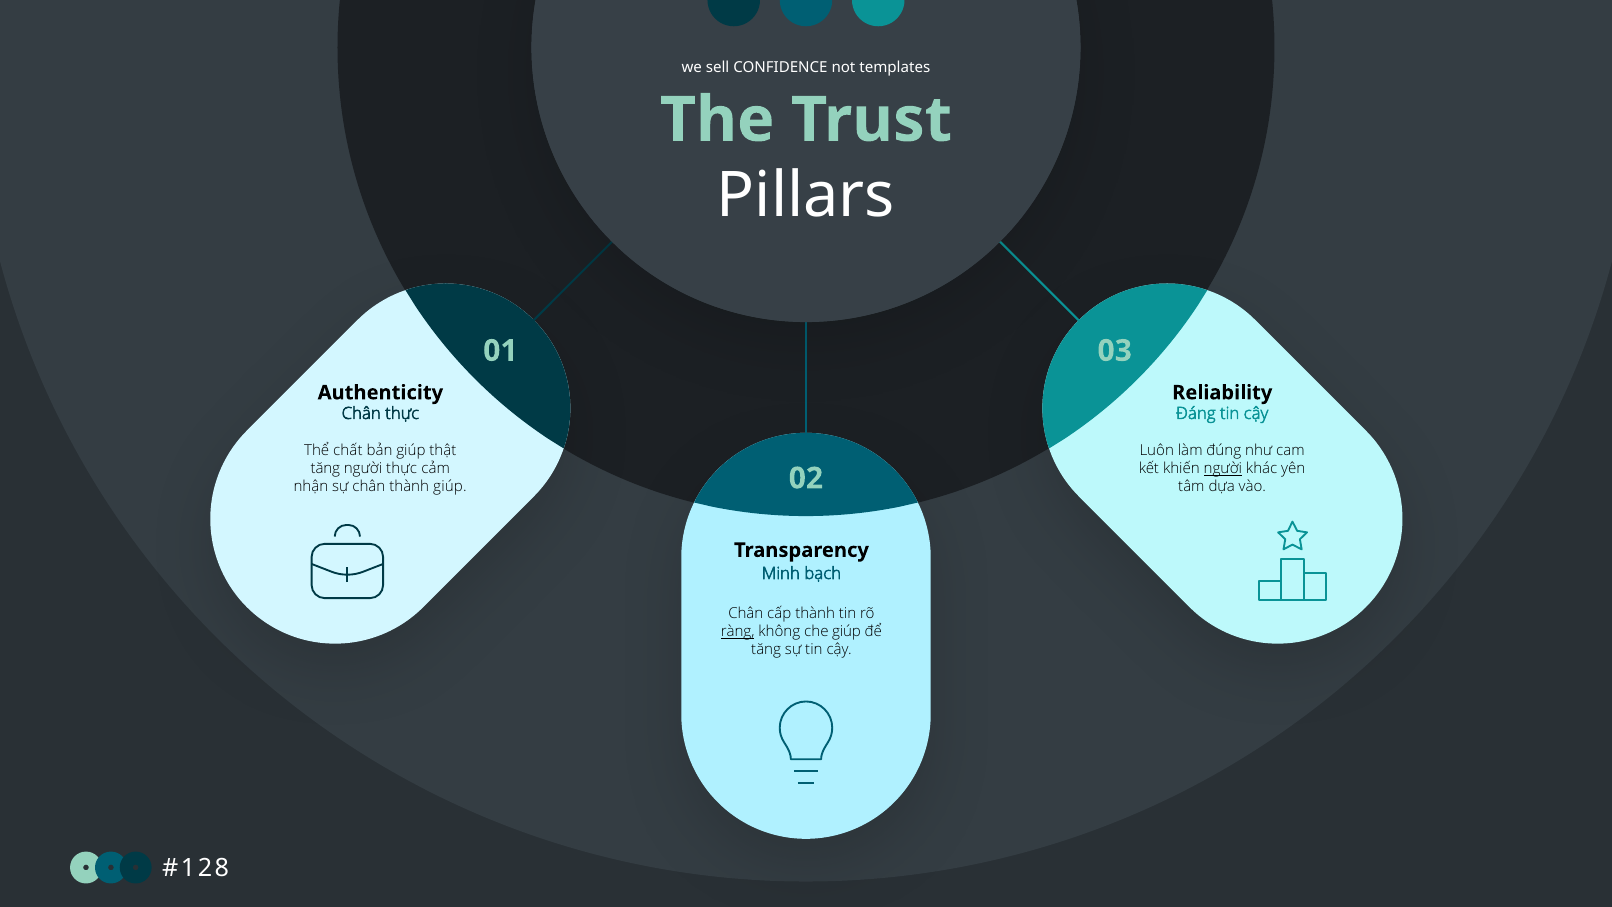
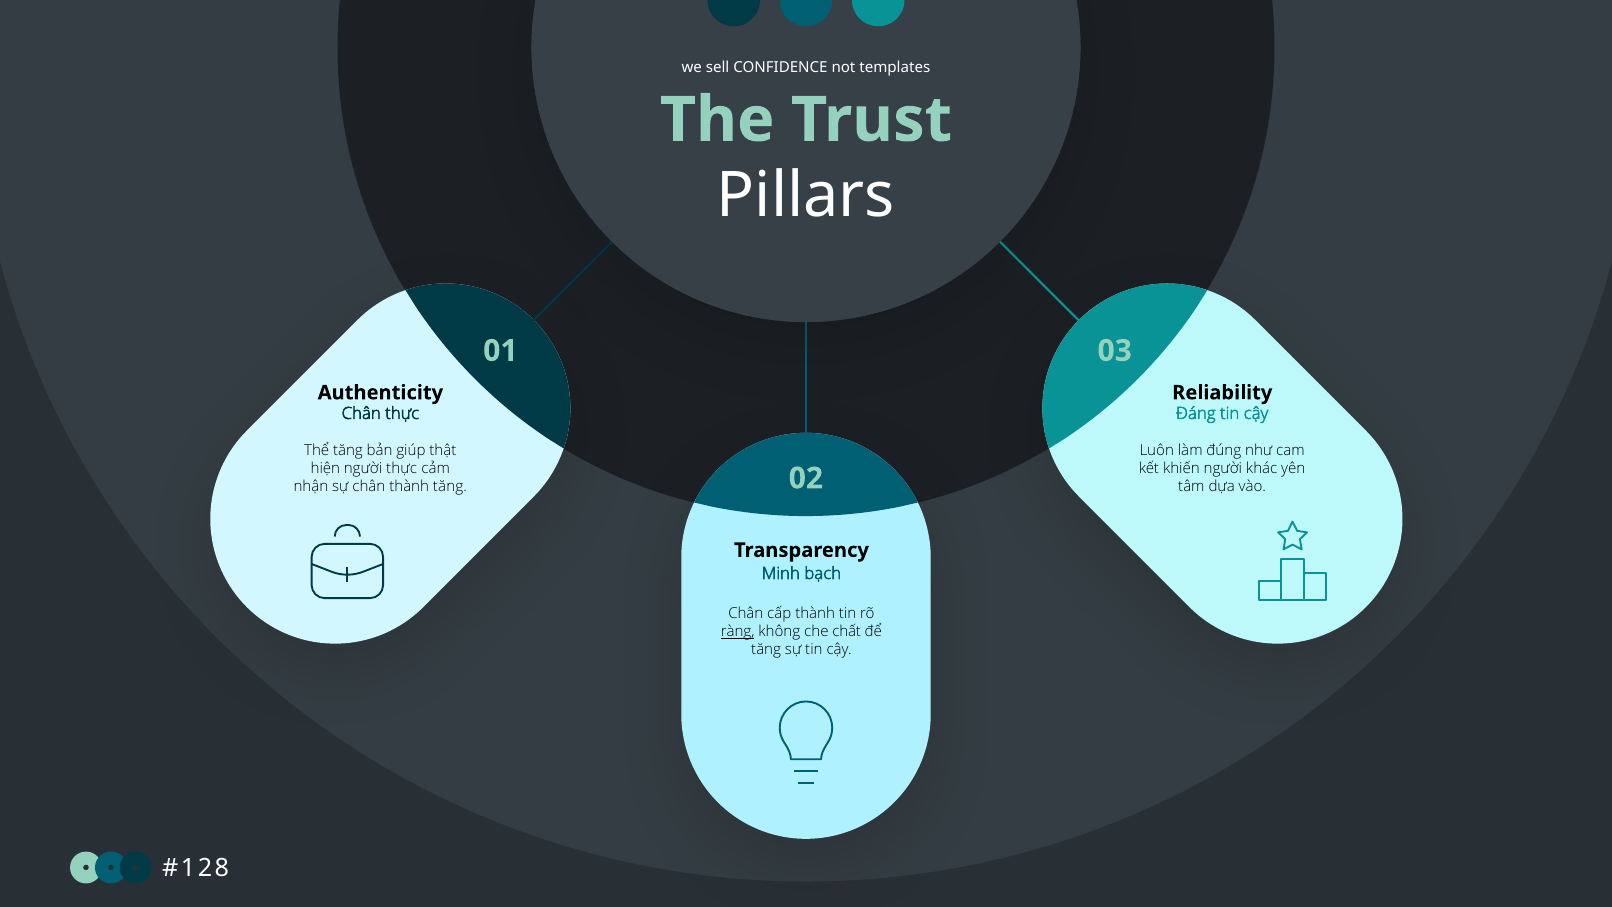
Thể chất: chất -> tăng (348, 451)
tăng: tăng -> hiện (325, 469)
người underline: present -> none (1223, 469)
thành giúp: giúp -> tăng (450, 487)
che giúp: giúp -> chất (847, 632)
